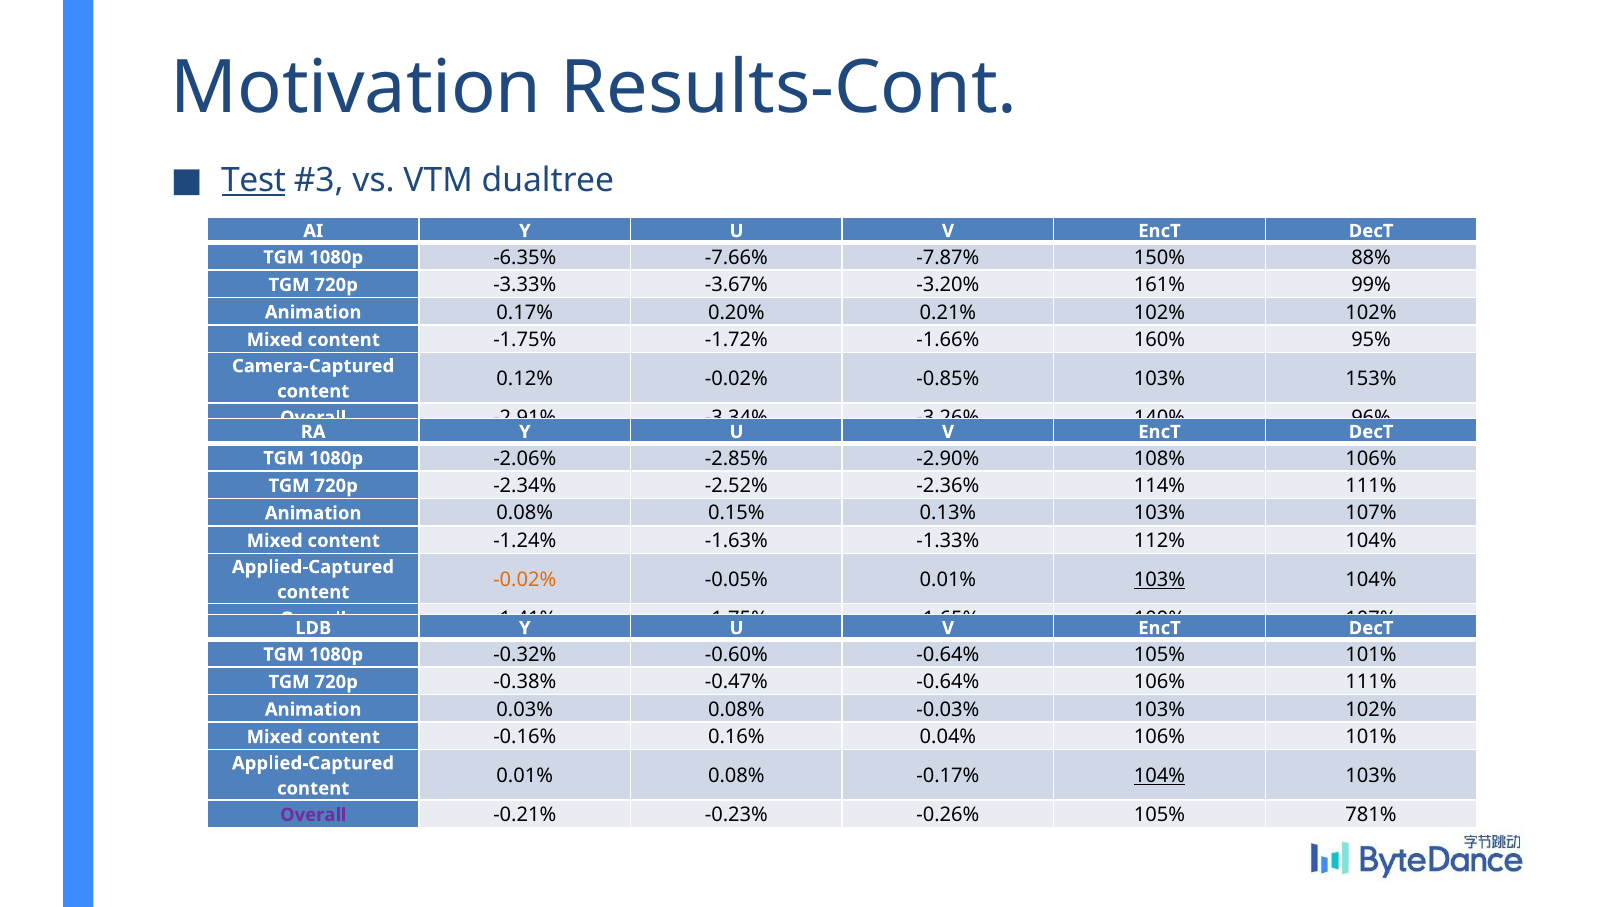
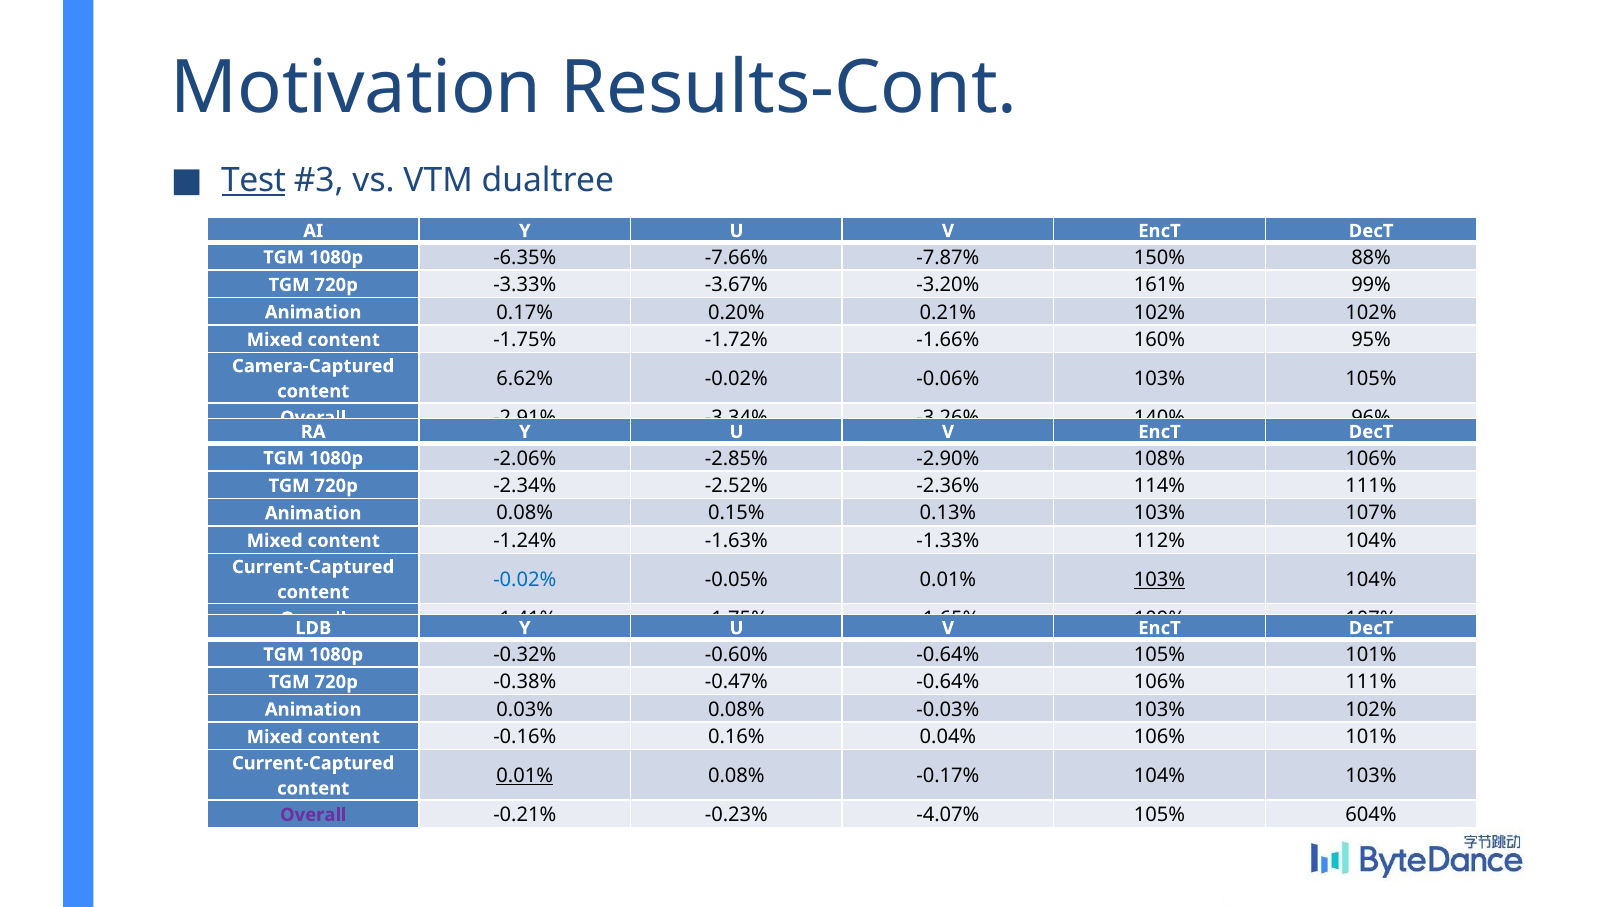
0.12%: 0.12% -> 6.62% (525, 379)
-0.85%: -0.85% -> -0.06% (948, 379)
103% 153%: 153% -> 105% (1371, 379)
Applied-Captured: Applied-Captured -> Current-Captured (313, 567)
-0.02% colour: orange -> blue (525, 580)
Applied-Captured: Applied-Captured -> Current-Captured (313, 763)
0.01% underline: none -> present (525, 776)
104% underline: present -> none (1160, 776)
-0.26%: -0.26% -> -4.07% (948, 815)
781%: 781% -> 604% (1371, 815)
